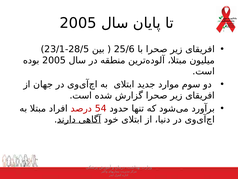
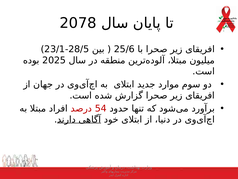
2005: 2005 -> 2078 (78, 23)
2005: 2005 -> 2025 (54, 60)
